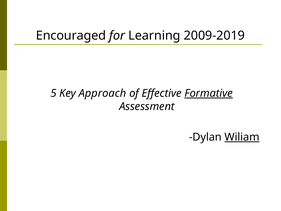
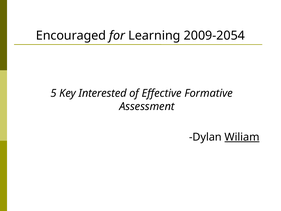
2009-2019: 2009-2019 -> 2009-2054 (214, 36)
Approach: Approach -> Interested (103, 93)
Formative underline: present -> none (209, 93)
